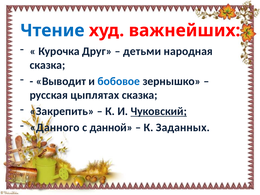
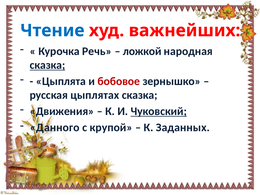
Друг: Друг -> Речь (97, 51)
детьми: детьми -> ложкой (142, 51)
сказка underline: none -> present (47, 65)
Выводит: Выводит -> Цыплята (61, 81)
бобовое colour: blue -> red (119, 81)
Закрепить: Закрепить -> Движения (62, 111)
данной: данной -> крупой (111, 128)
